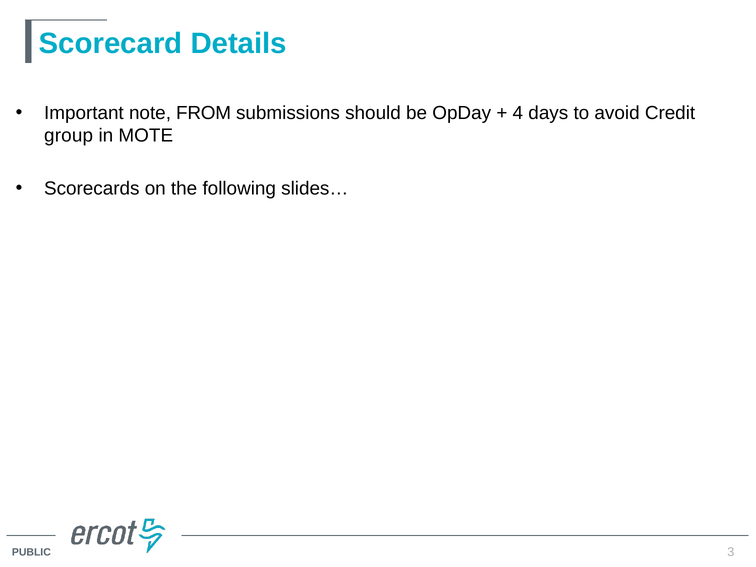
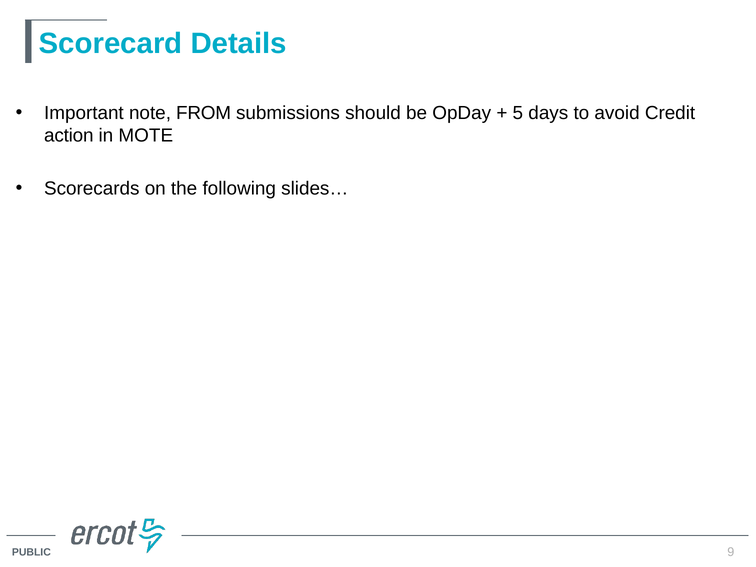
4: 4 -> 5 (518, 113)
group: group -> action (69, 136)
3: 3 -> 9 (731, 552)
